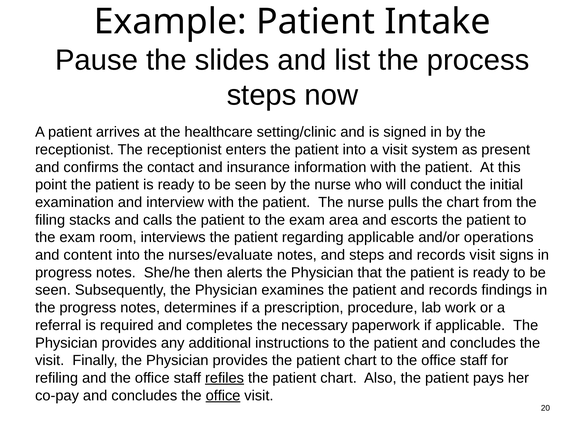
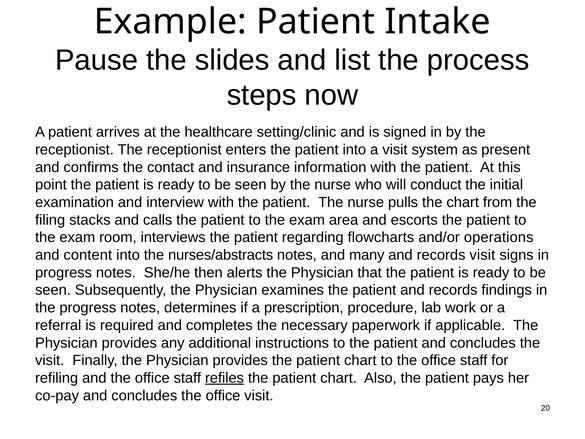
regarding applicable: applicable -> flowcharts (381, 237)
nurses/evaluate: nurses/evaluate -> nurses/abstracts (221, 255)
and steps: steps -> many (367, 255)
office underline: present -> none (223, 395)
